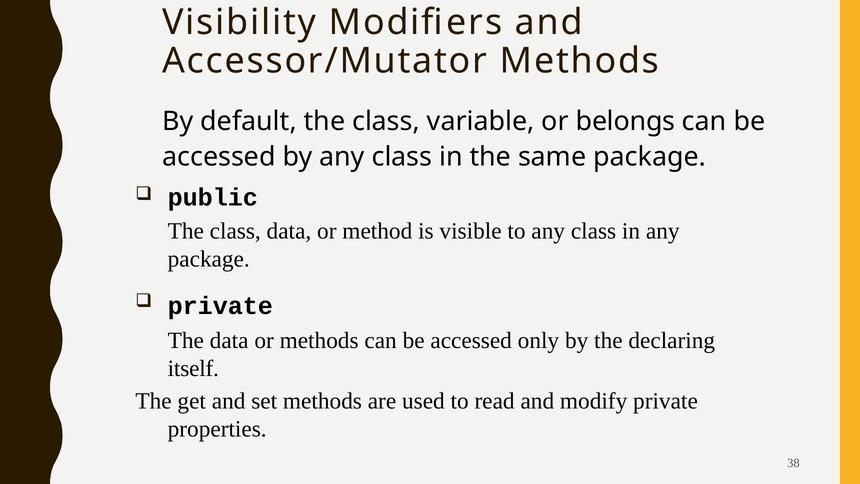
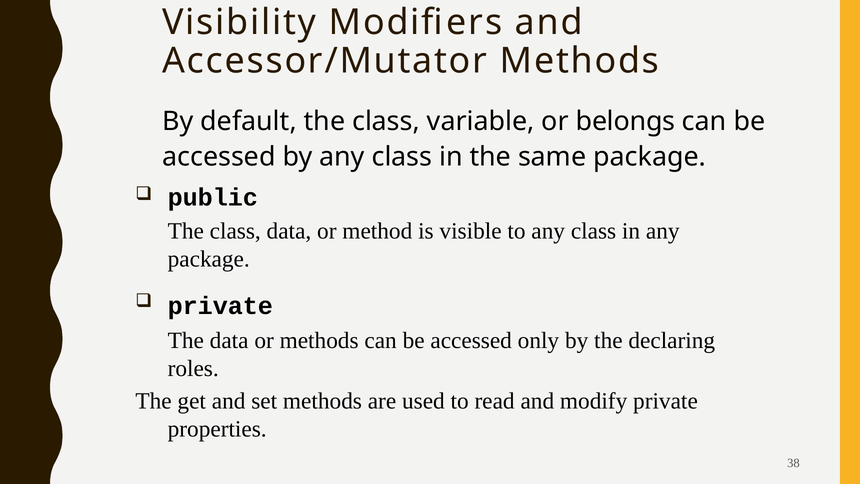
itself: itself -> roles (193, 368)
